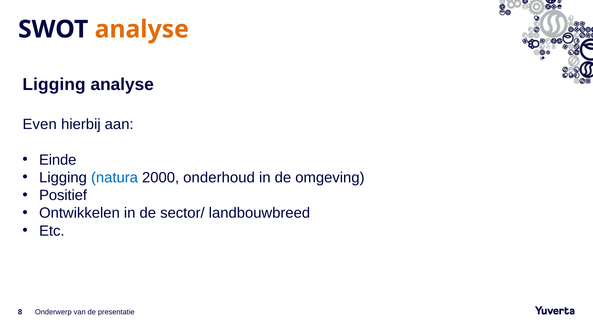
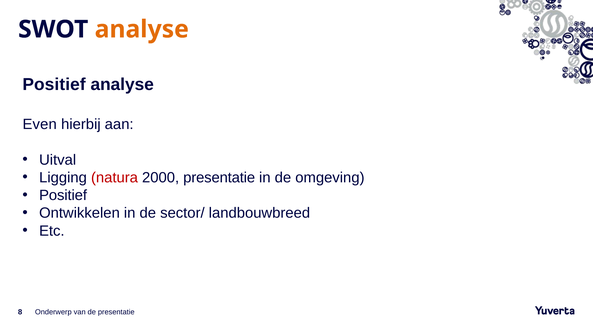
Ligging: Ligging -> Positief (54, 85)
Einde: Einde -> Uitval (58, 160)
natura colour: blue -> red (114, 178)
2000 onderhoud: onderhoud -> presentatie (219, 178)
